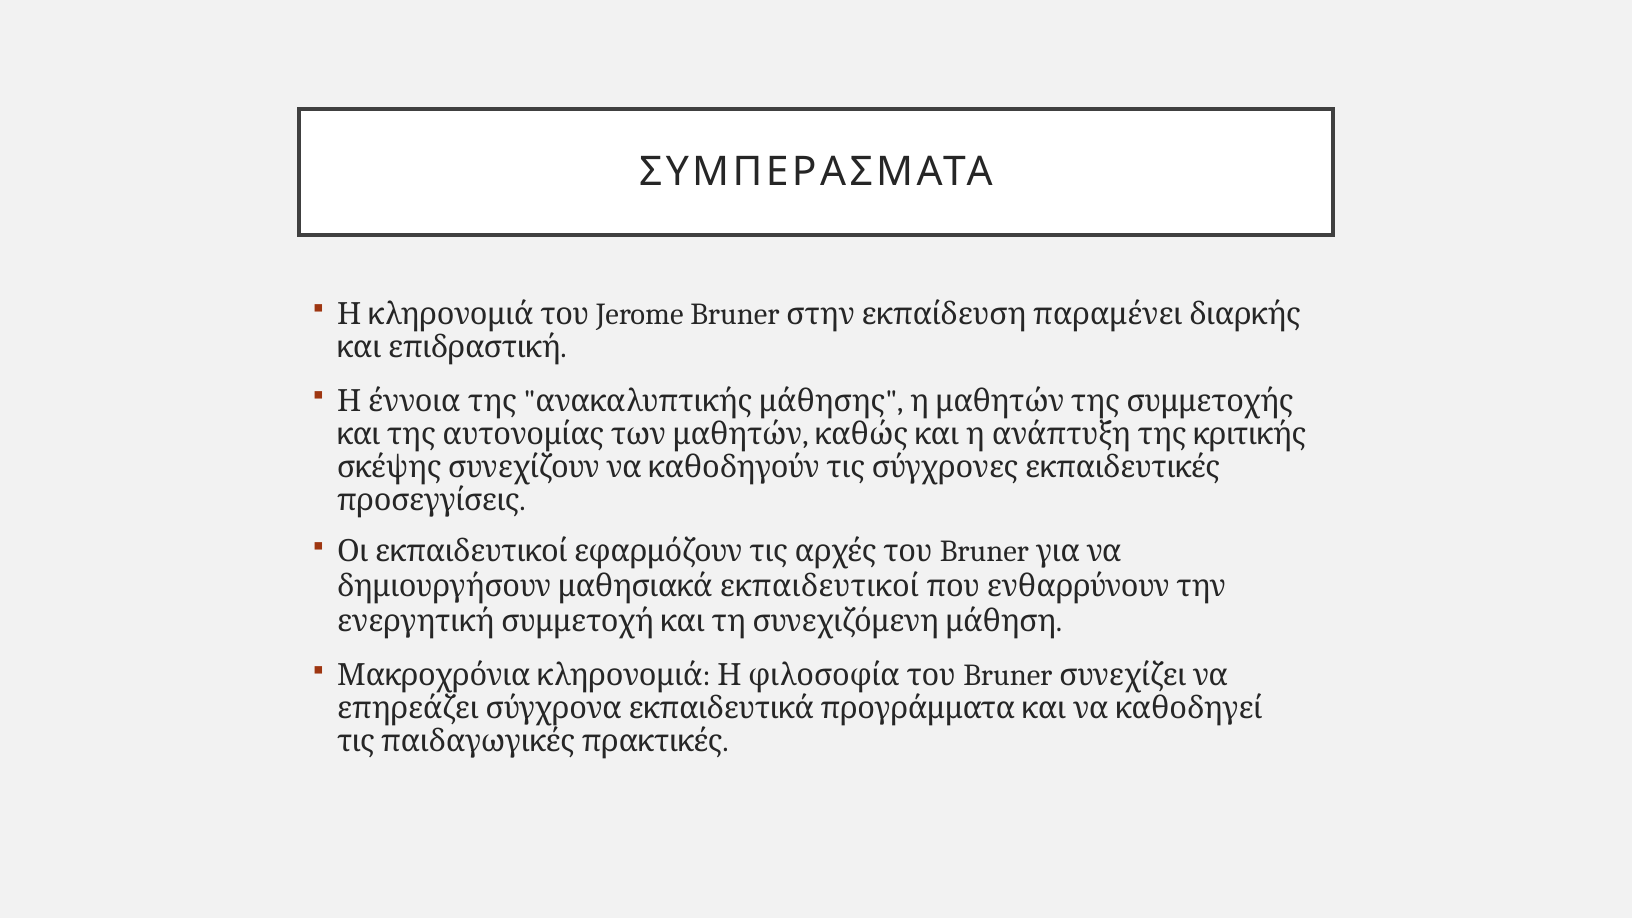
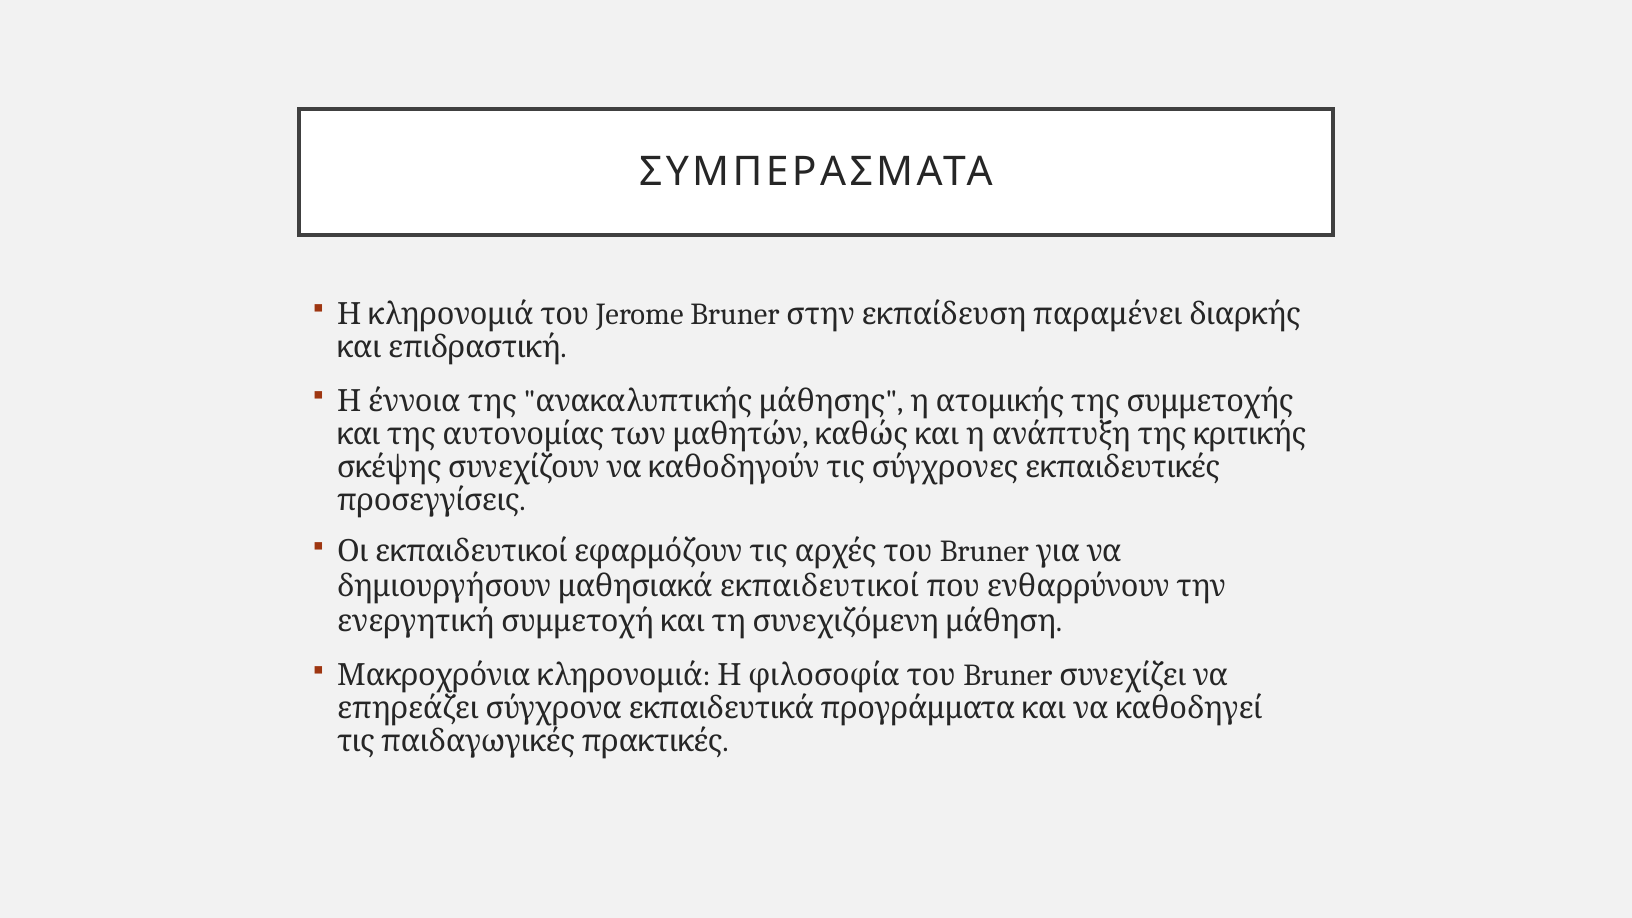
η μαθητών: μαθητών -> ατομικής (1000, 401)
